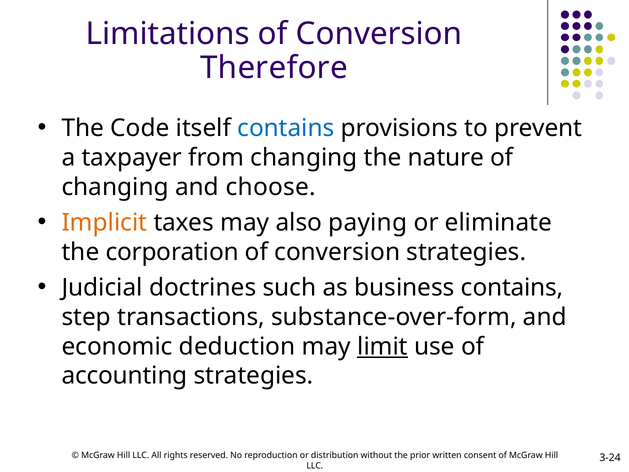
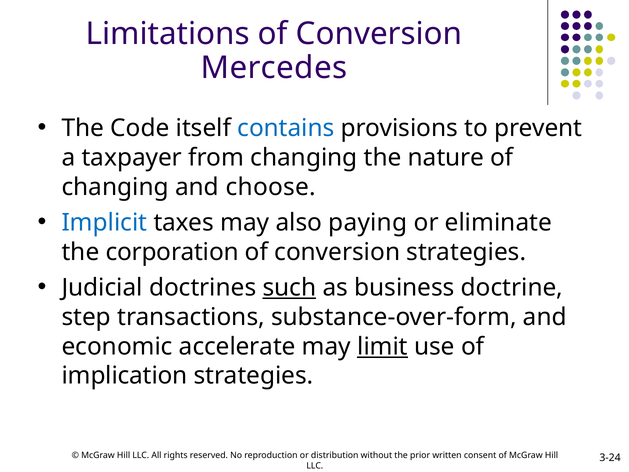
Therefore: Therefore -> Mercedes (274, 68)
Implicit colour: orange -> blue (104, 223)
such underline: none -> present (289, 288)
business contains: contains -> doctrine (512, 288)
deduction: deduction -> accelerate (237, 346)
accounting: accounting -> implication (125, 376)
